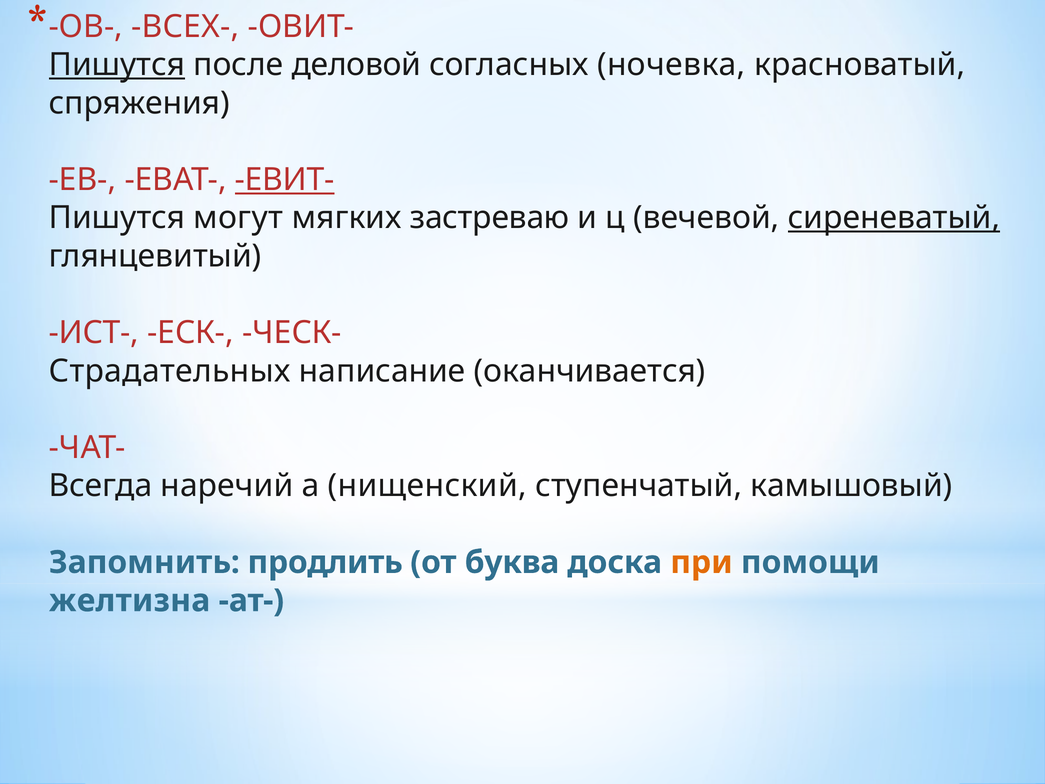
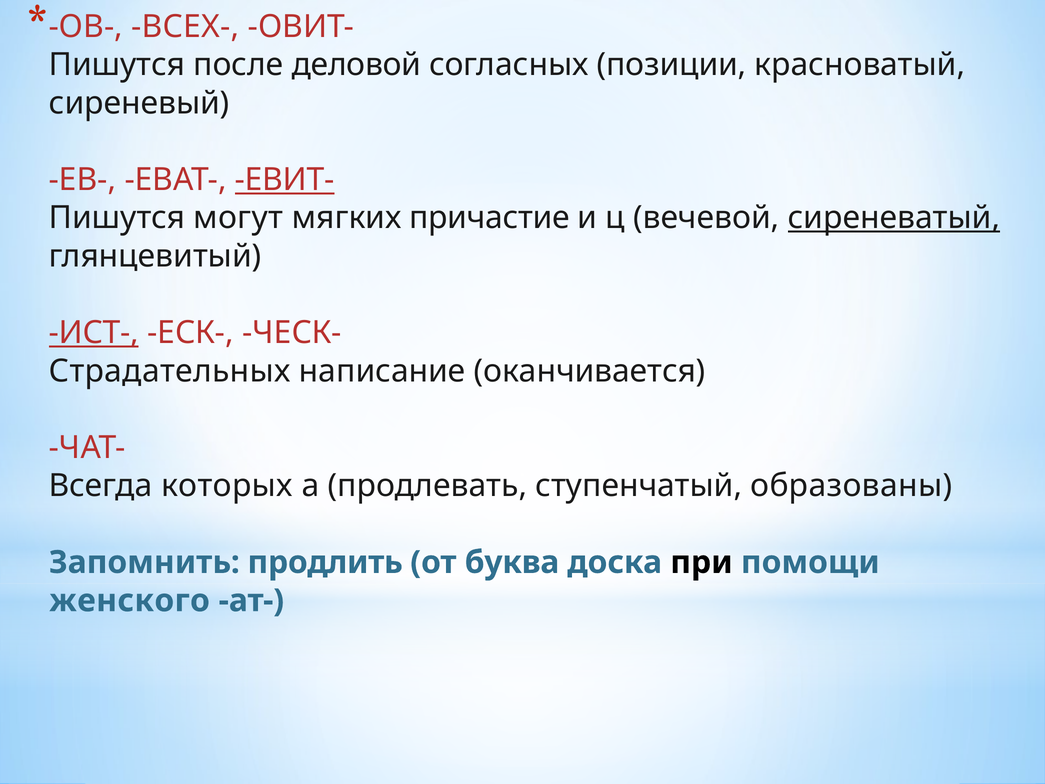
Пишутся underline: present -> none (117, 65)
ночевка: ночевка -> позиции (672, 65)
спряжения: спряжения -> сиреневый (139, 103)
застреваю: застреваю -> причастие (490, 218)
ИСТ- underline: none -> present (94, 333)
наречий: наречий -> которых (227, 486)
нищенский: нищенский -> продлевать (427, 486)
камышовый: камышовый -> образованы (851, 486)
при colour: orange -> black (701, 562)
желтизна: желтизна -> женского (130, 601)
